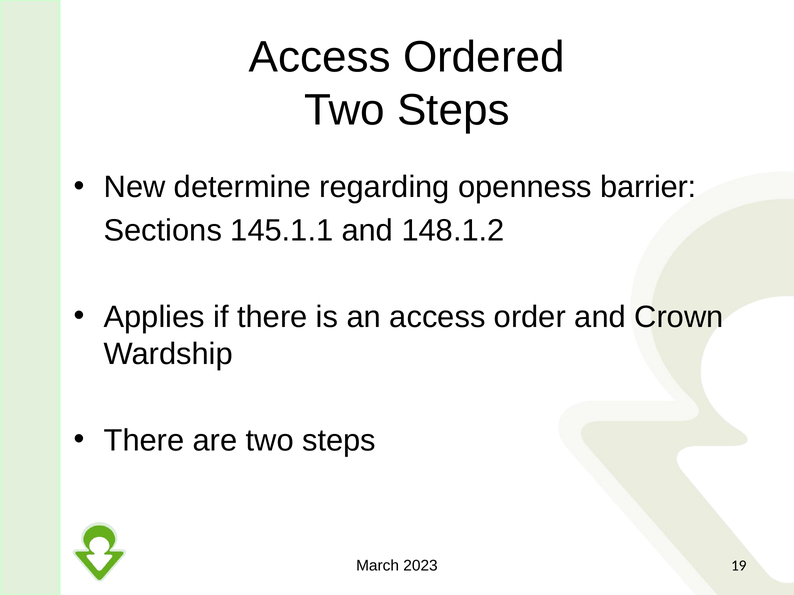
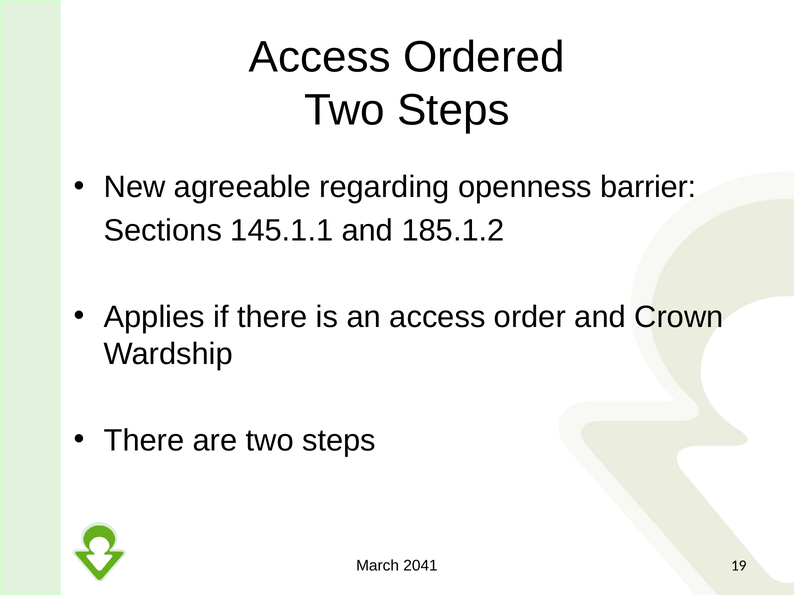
determine: determine -> agreeable (242, 187)
148.1.2: 148.1.2 -> 185.1.2 (453, 231)
2023: 2023 -> 2041 (421, 566)
